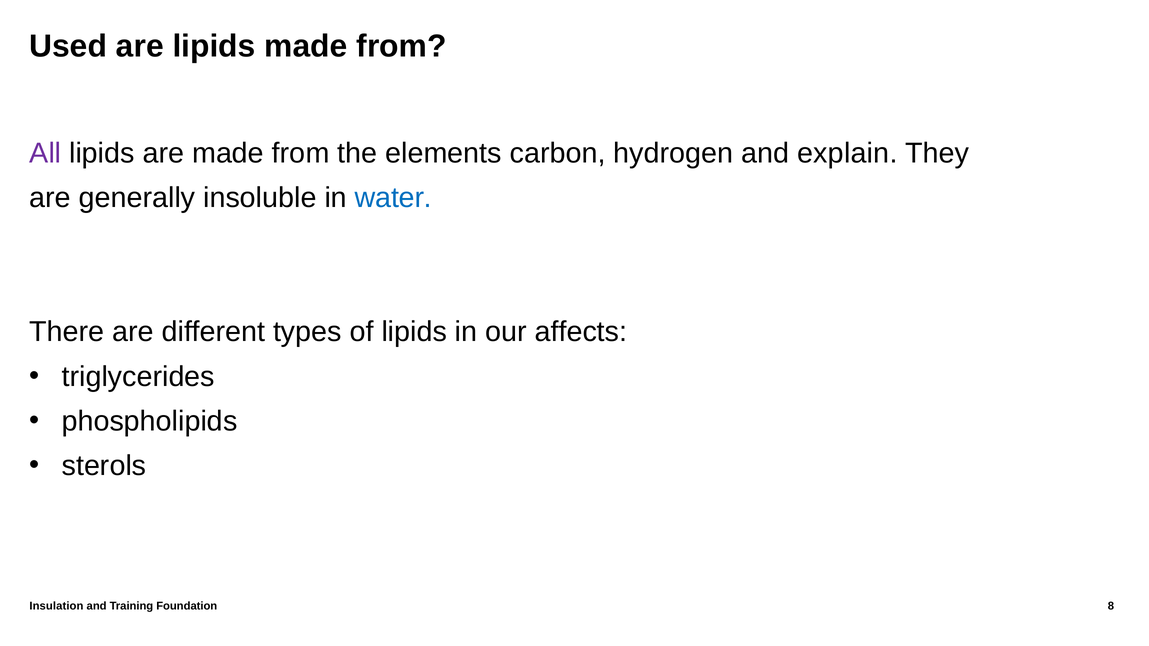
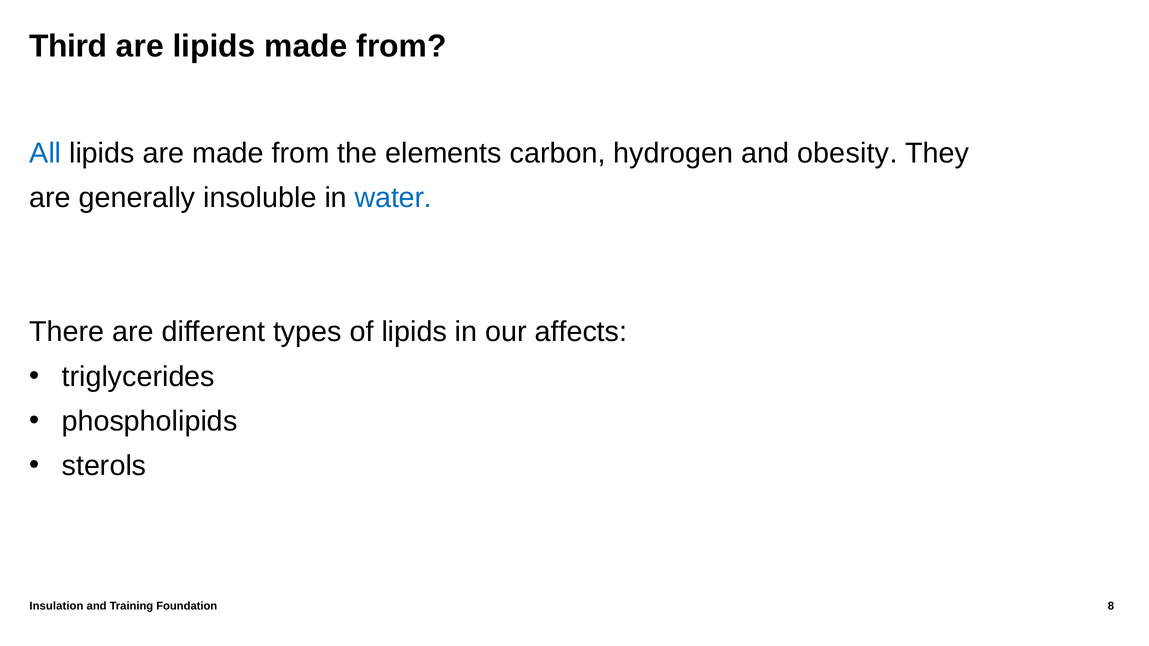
Used: Used -> Third (68, 46)
All colour: purple -> blue (45, 153)
explain: explain -> obesity (847, 153)
